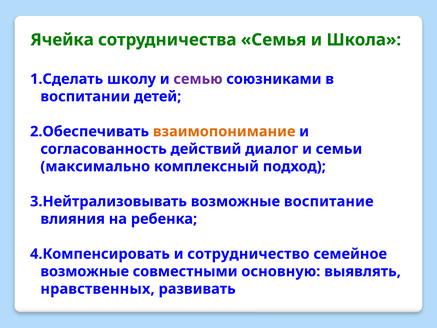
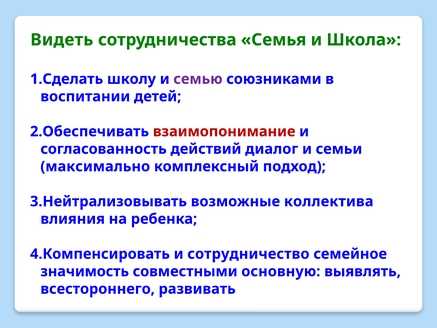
Ячейка: Ячейка -> Видеть (62, 40)
взаимопонимание colour: orange -> red (224, 131)
воспитание: воспитание -> коллектива (329, 201)
возможные: возможные -> значимость (85, 271)
нравственных: нравственных -> всестороннего (98, 289)
